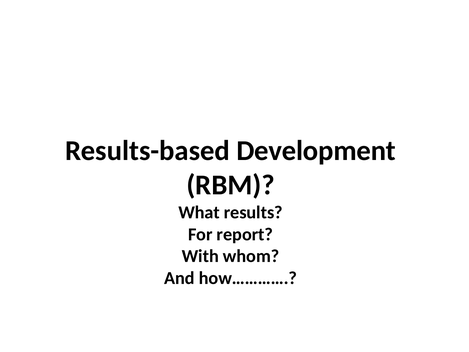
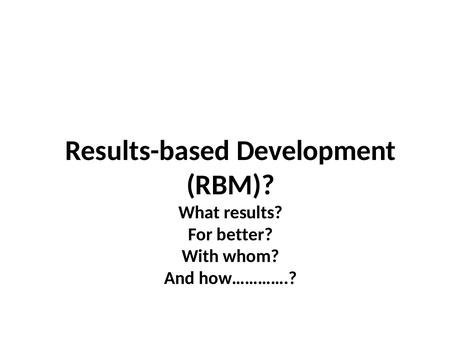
report: report -> better (245, 234)
